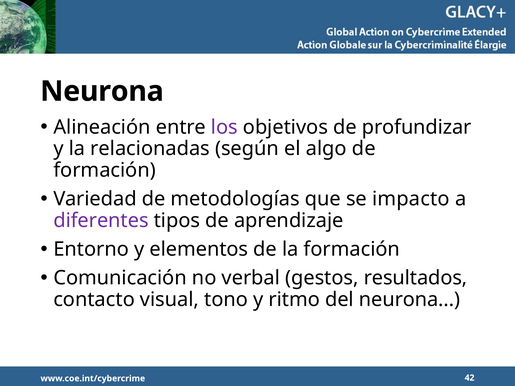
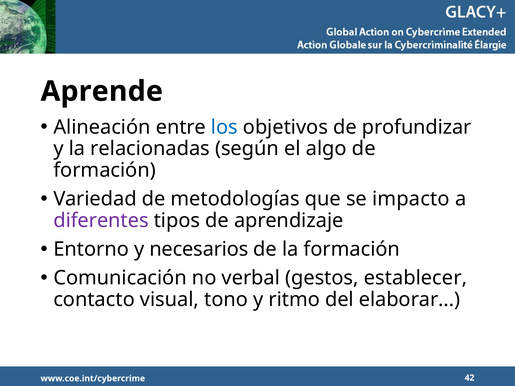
Neurona: Neurona -> Aprende (102, 91)
los colour: purple -> blue (224, 127)
elementos: elementos -> necesarios (199, 249)
resultados: resultados -> establecer (415, 278)
del neurona: neurona -> elaborar (410, 300)
